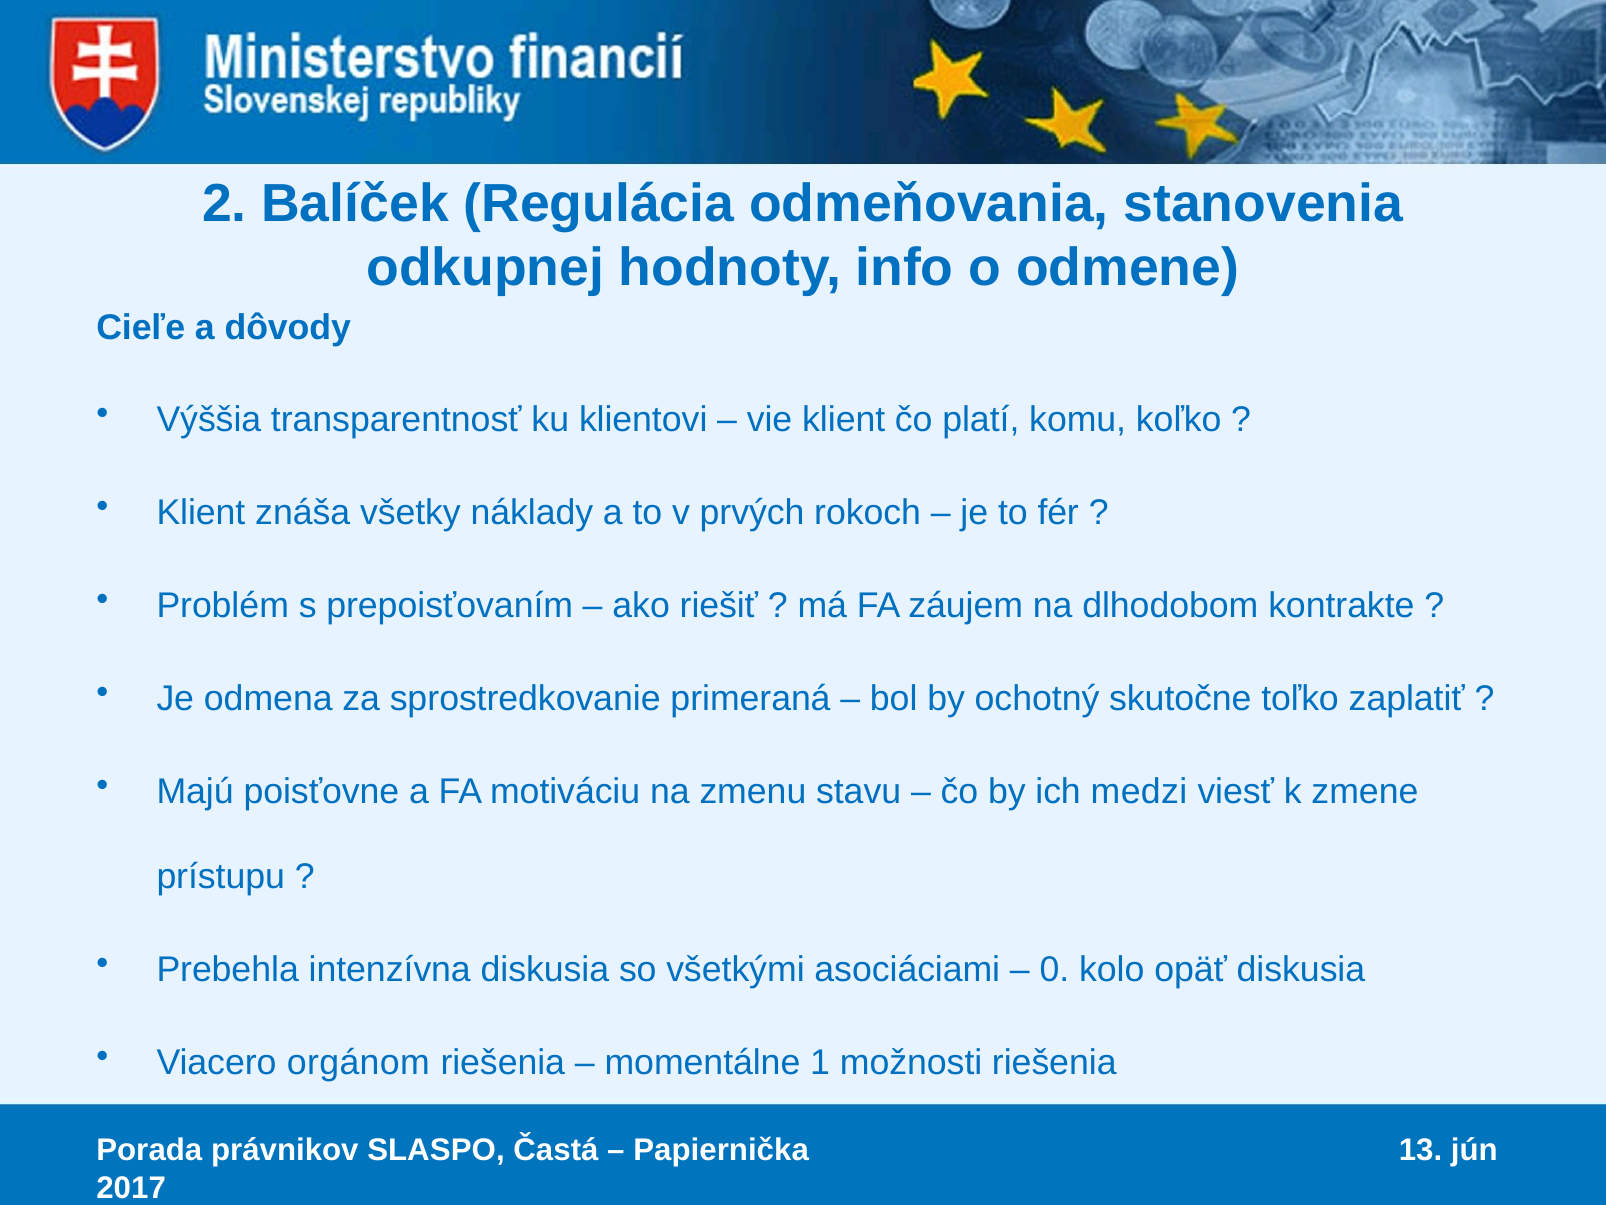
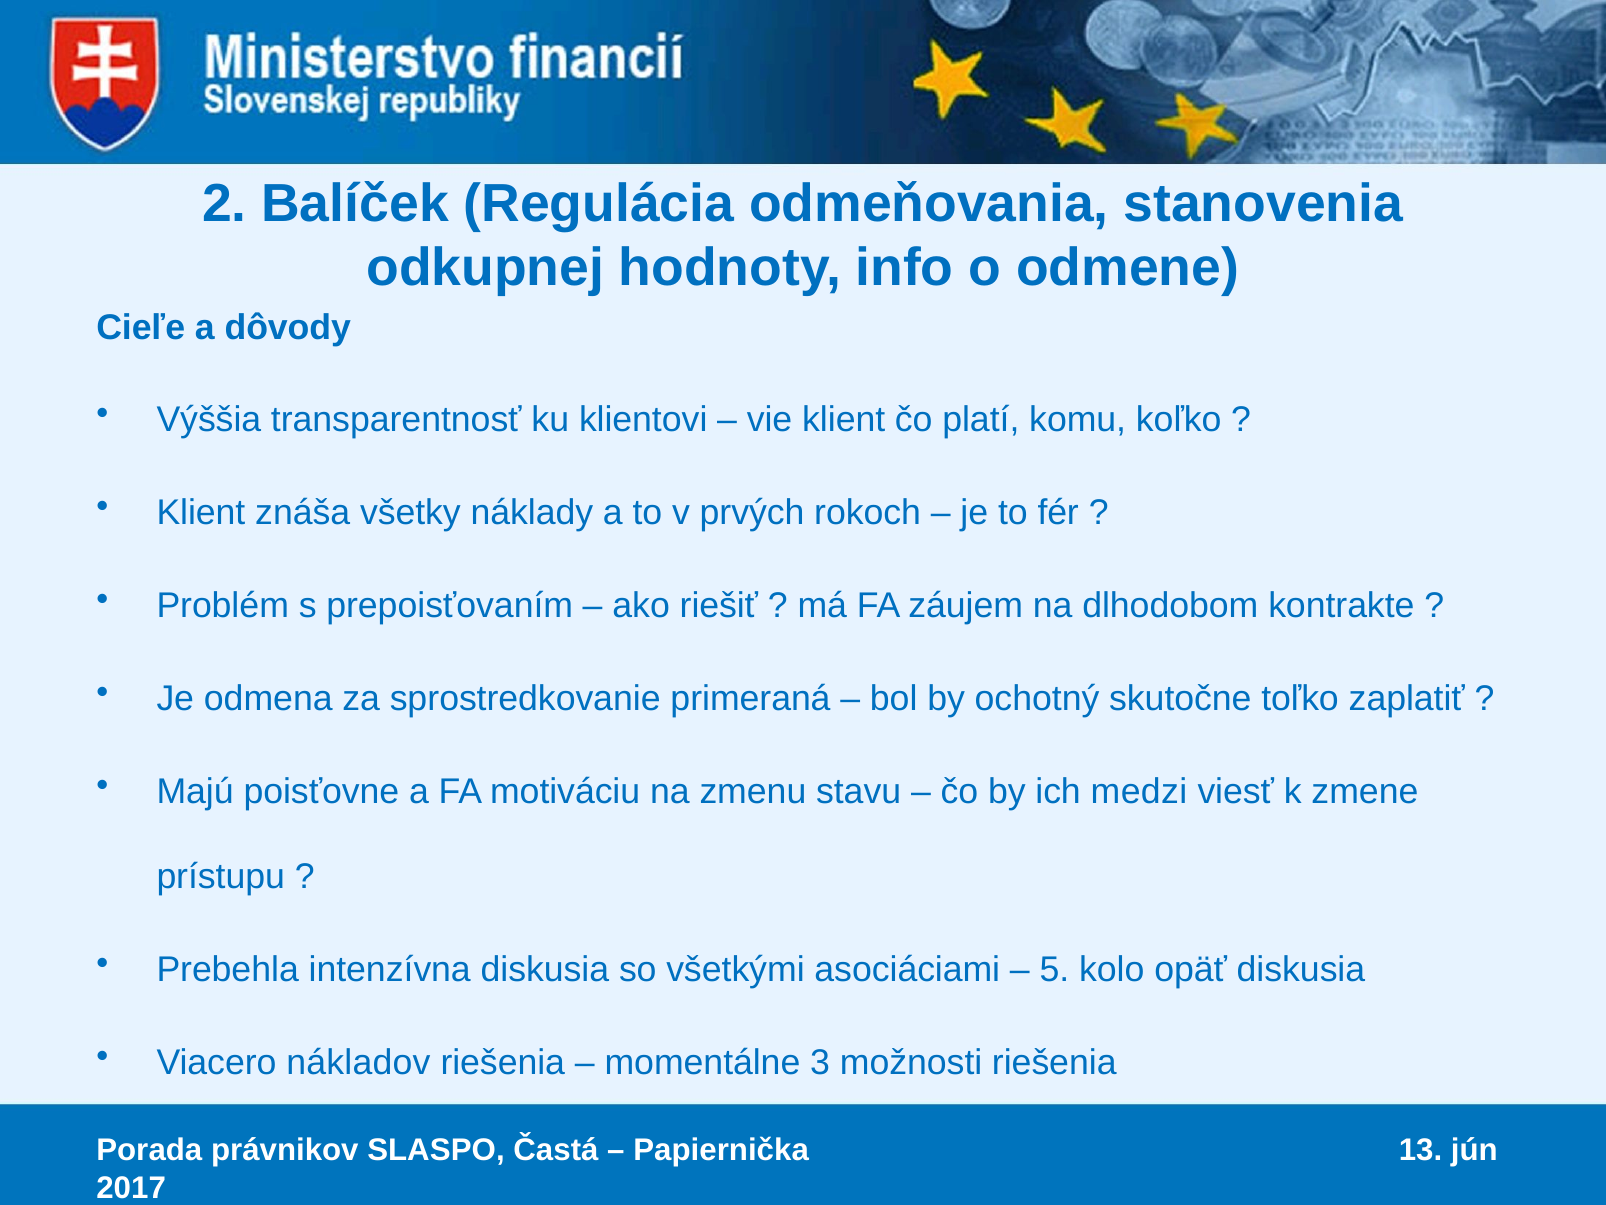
0: 0 -> 5 (1055, 969)
orgánom: orgánom -> nákladov (358, 1062)
1: 1 -> 3 (820, 1062)
